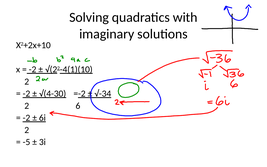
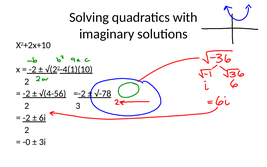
√(4-30: √(4-30 -> √(4-56 (53, 94)
√-34: √-34 -> √-78 (103, 94)
6: 6 -> 3 (78, 106)
-5: -5 -> -0 (26, 142)
